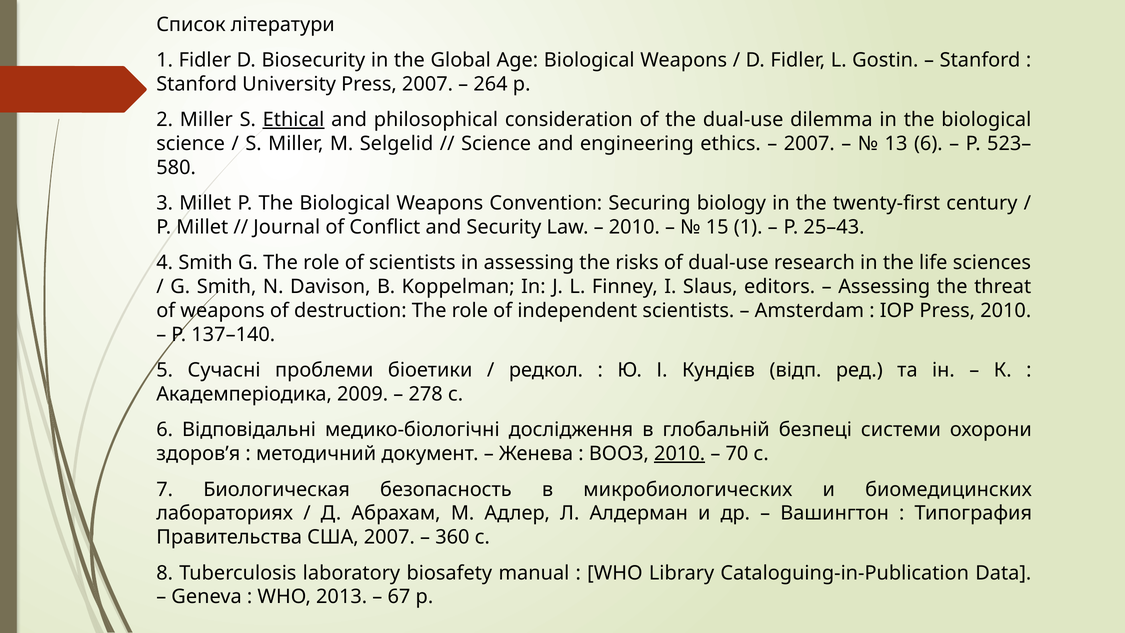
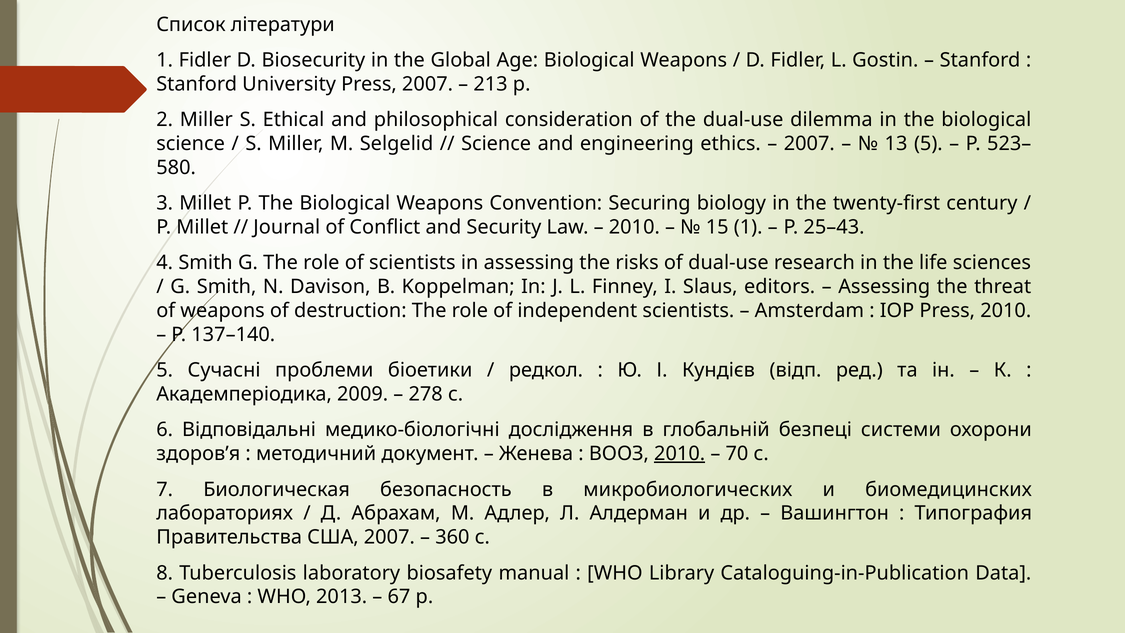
264: 264 -> 213 (490, 84)
Ethical underline: present -> none (294, 120)
13 6: 6 -> 5 (928, 144)
